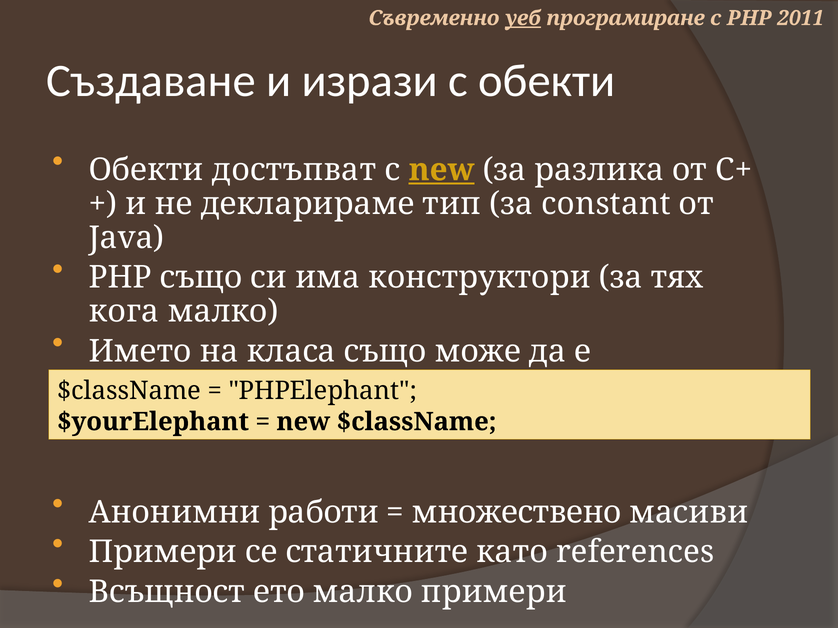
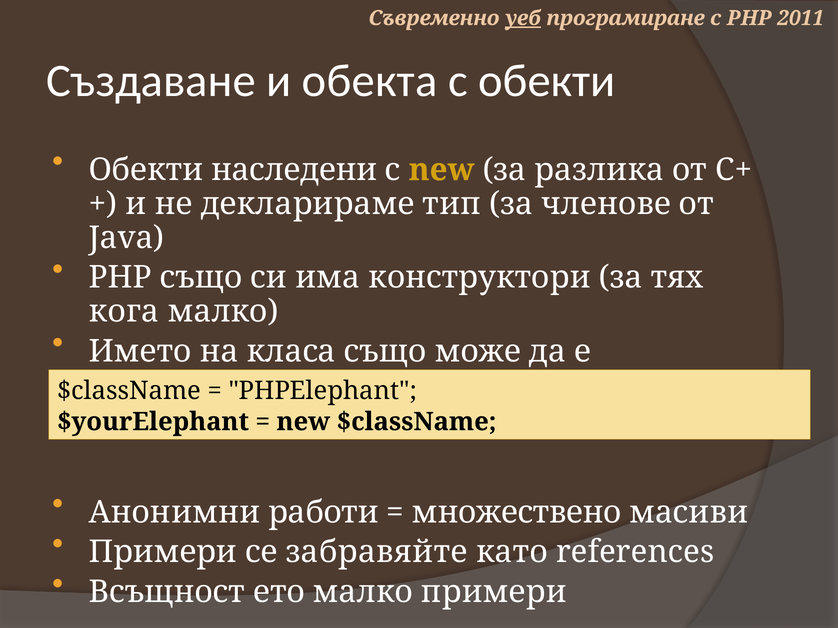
изрази: изрази -> обекта (370, 81)
достъпват: достъпват -> наследени (294, 170)
new underline: present -> none (442, 170)
constant: constant -> членове (606, 204)
статичните: статичните -> забравяйте (377, 553)
